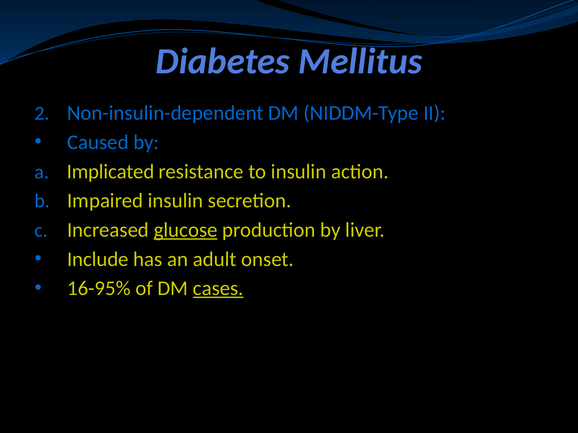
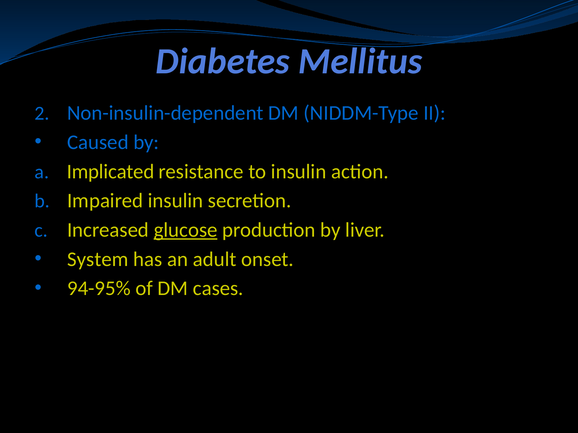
Include: Include -> System (98, 260)
16-95%: 16-95% -> 94-95% (99, 289)
cases underline: present -> none (218, 289)
